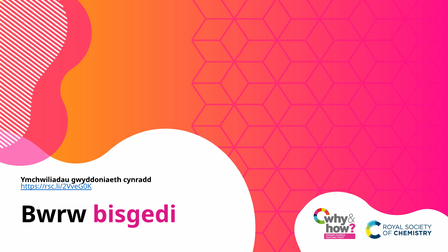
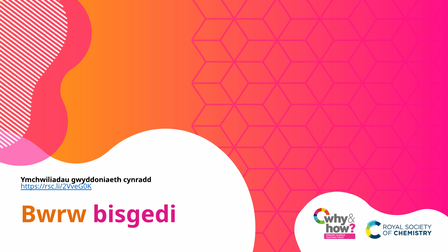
Bwrw colour: black -> orange (54, 215)
